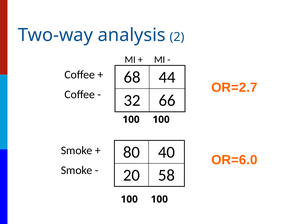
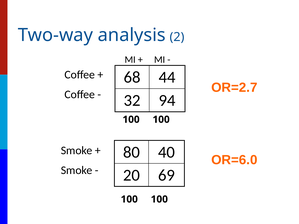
66: 66 -> 94 (167, 101)
58: 58 -> 69 (167, 175)
